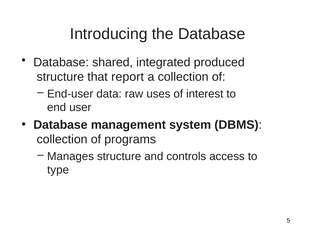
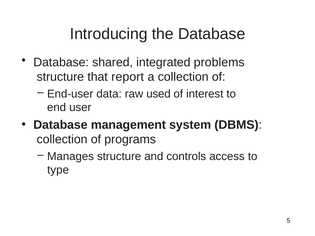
produced: produced -> problems (219, 62)
uses: uses -> used (158, 94)
